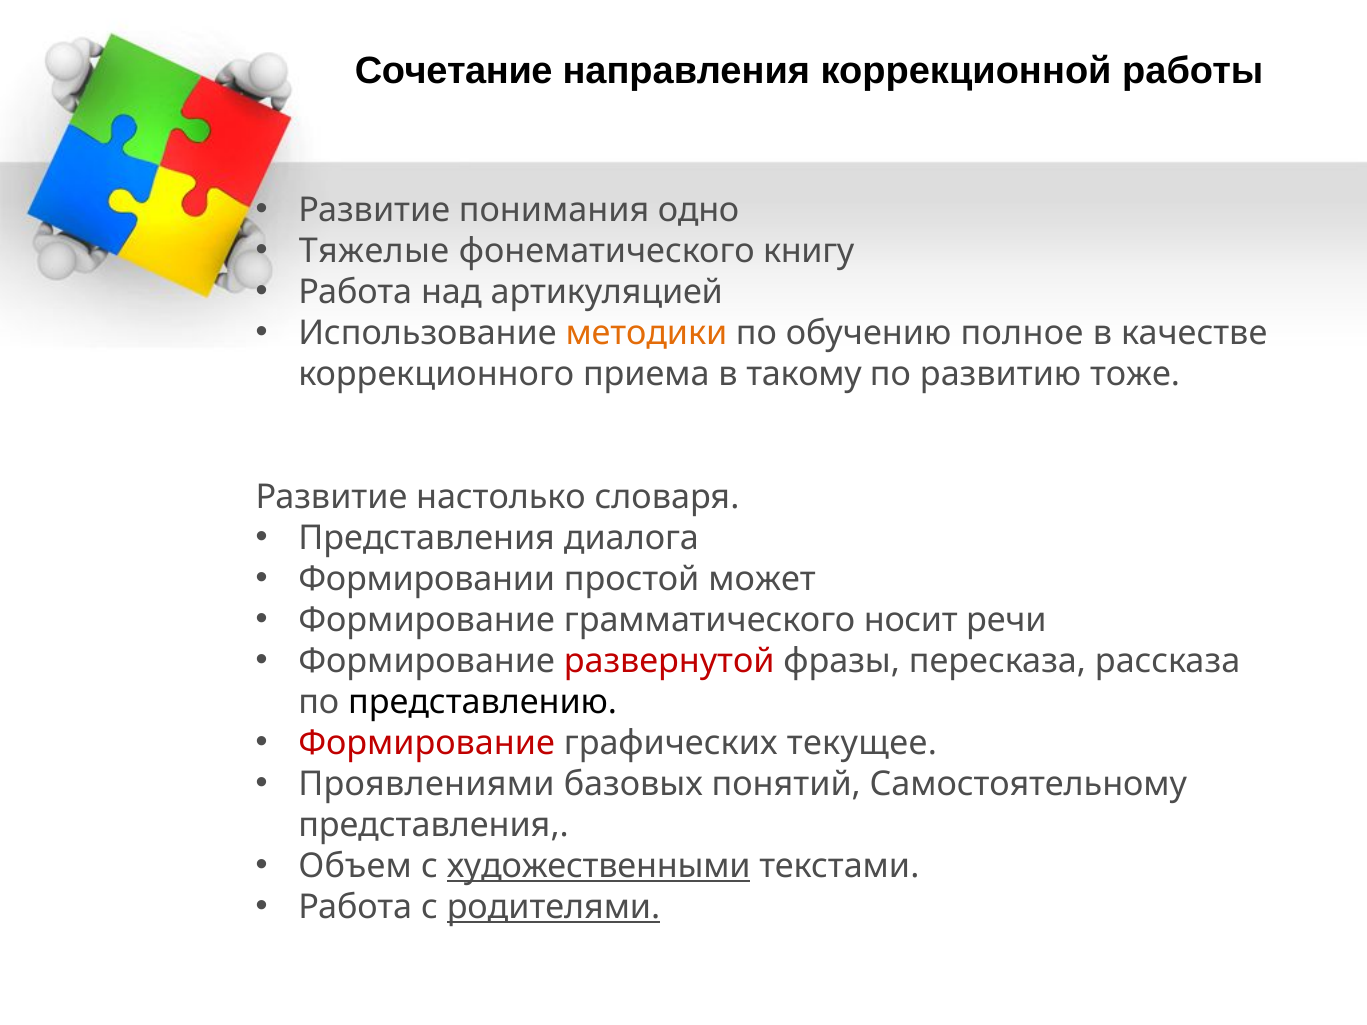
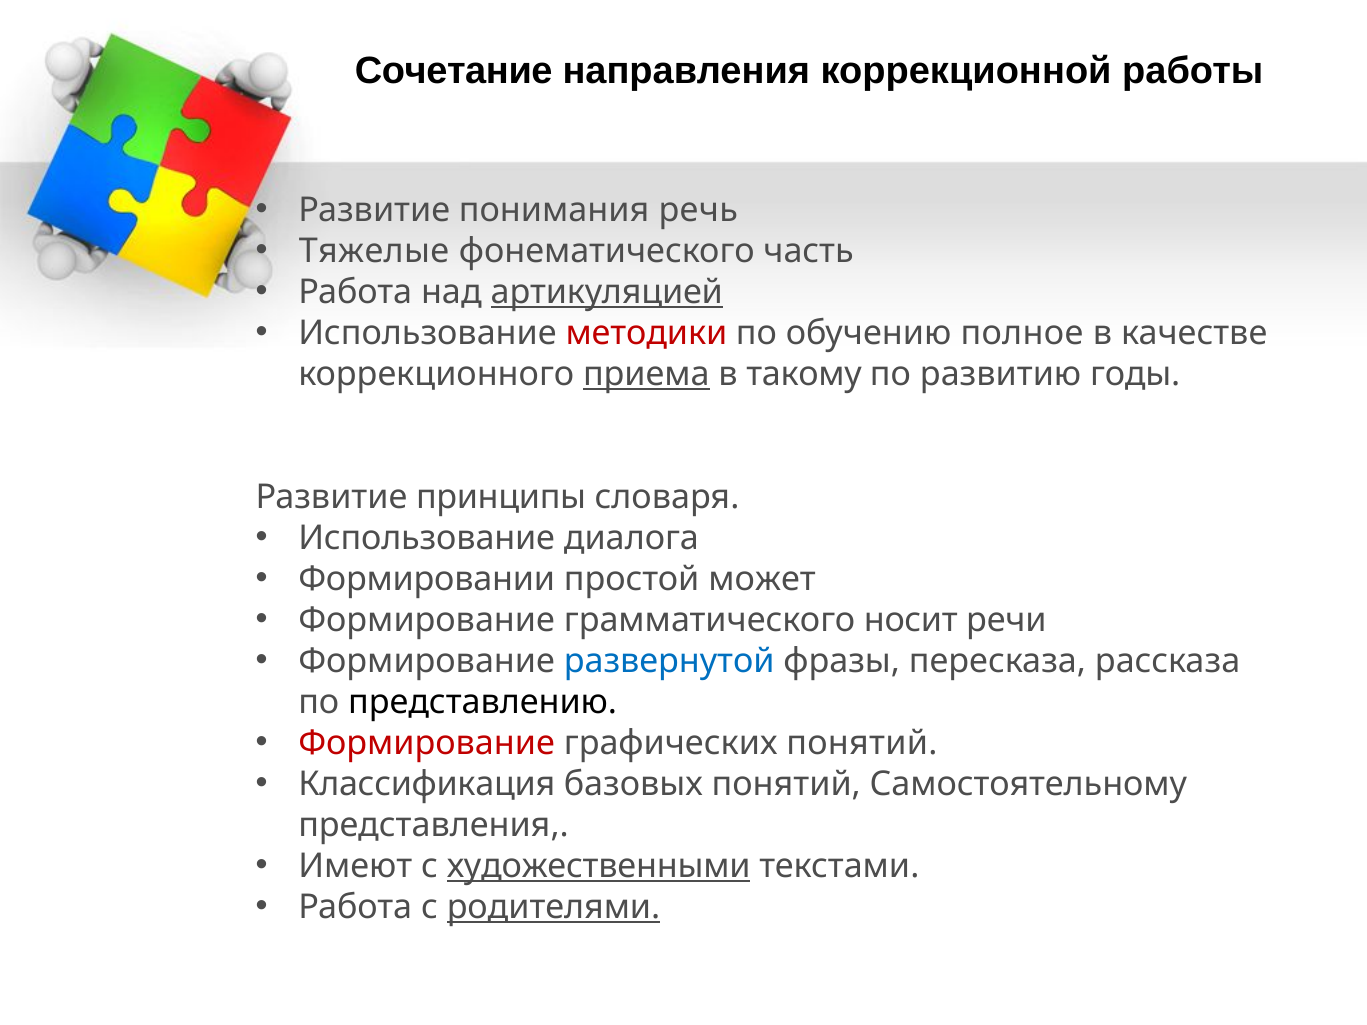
одно: одно -> речь (698, 211)
книгу: книгу -> часть (809, 252)
артикуляцией underline: none -> present (607, 293)
методики colour: orange -> red (646, 334)
приема underline: none -> present (646, 375)
тоже: тоже -> годы (1135, 375)
настолько: настолько -> принципы (501, 498)
Представления: Представления -> Использование (427, 539)
развернутой colour: red -> blue (669, 662)
графических текущее: текущее -> понятий (862, 744)
Проявлениями: Проявлениями -> Классификация (427, 785)
Объем: Объем -> Имеют (355, 867)
